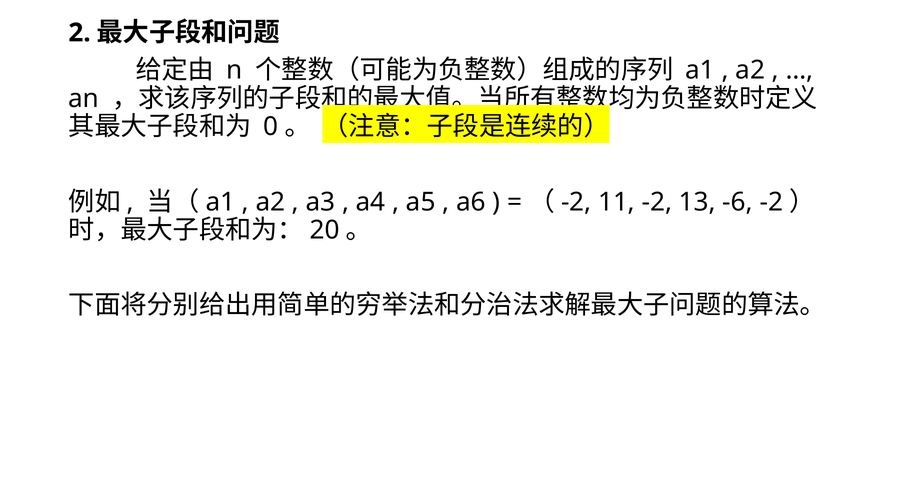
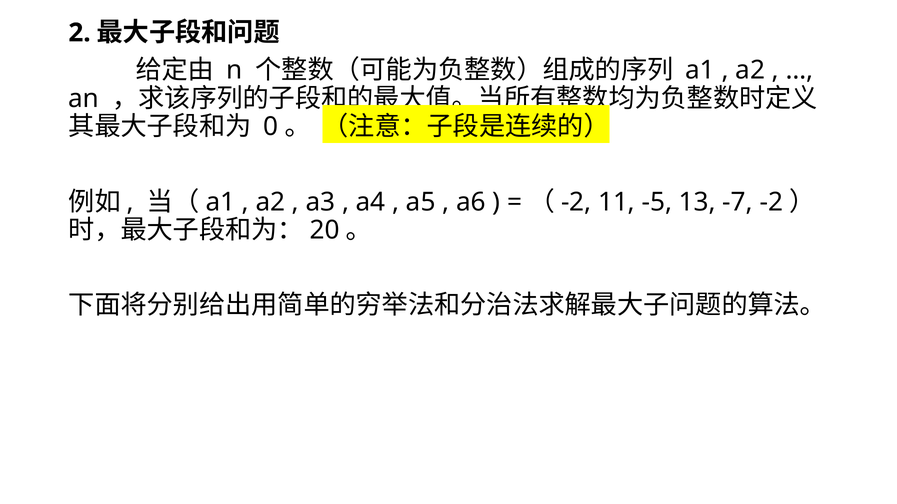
11 -2: -2 -> -5 (657, 202)
-6: -6 -> -7 (738, 202)
